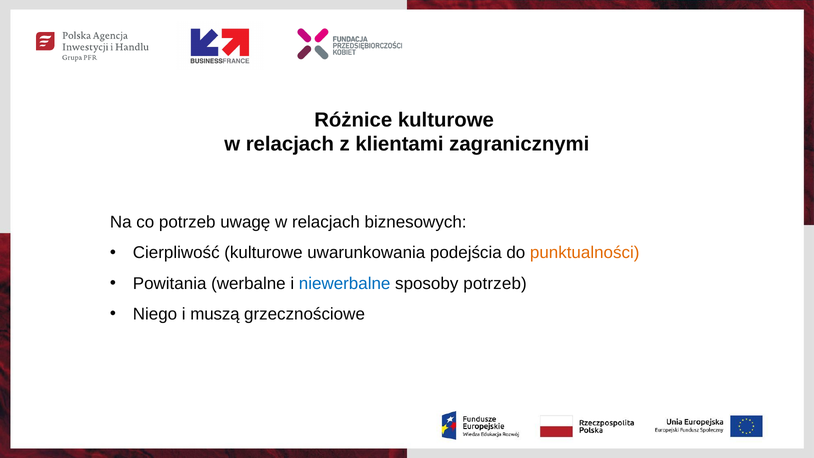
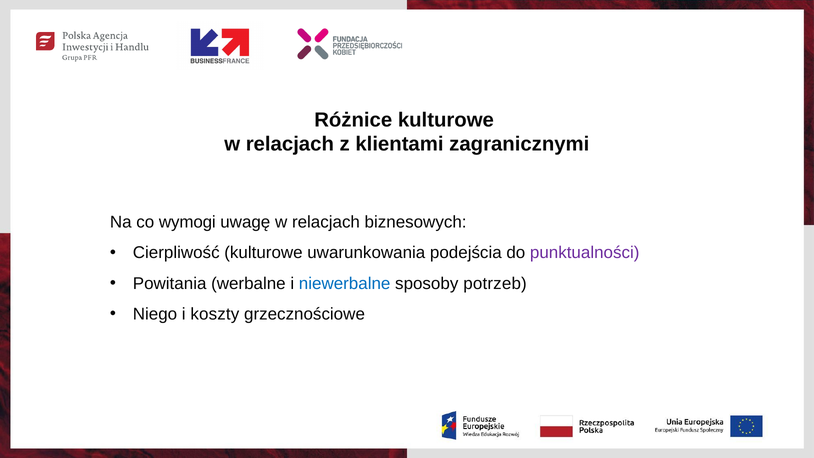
co potrzeb: potrzeb -> wymogi (187, 222)
punktualności colour: orange -> purple (585, 253)
muszą: muszą -> koszty (215, 314)
